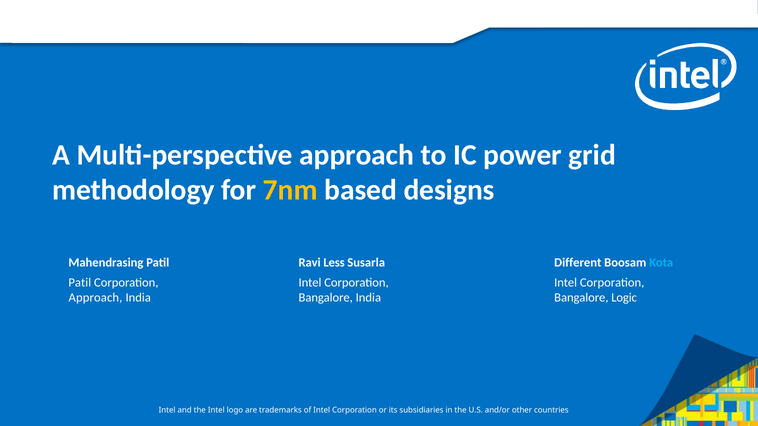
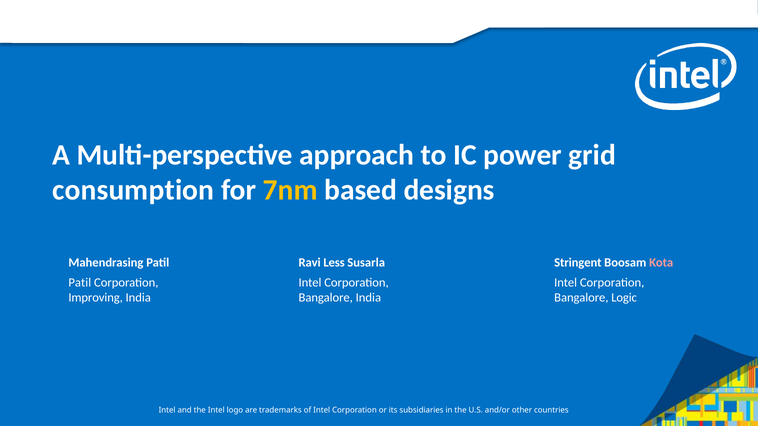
methodology: methodology -> consumption (133, 190)
Different: Different -> Stringent (578, 263)
Kota colour: light blue -> pink (661, 263)
Approach: Approach -> Improving (96, 298)
